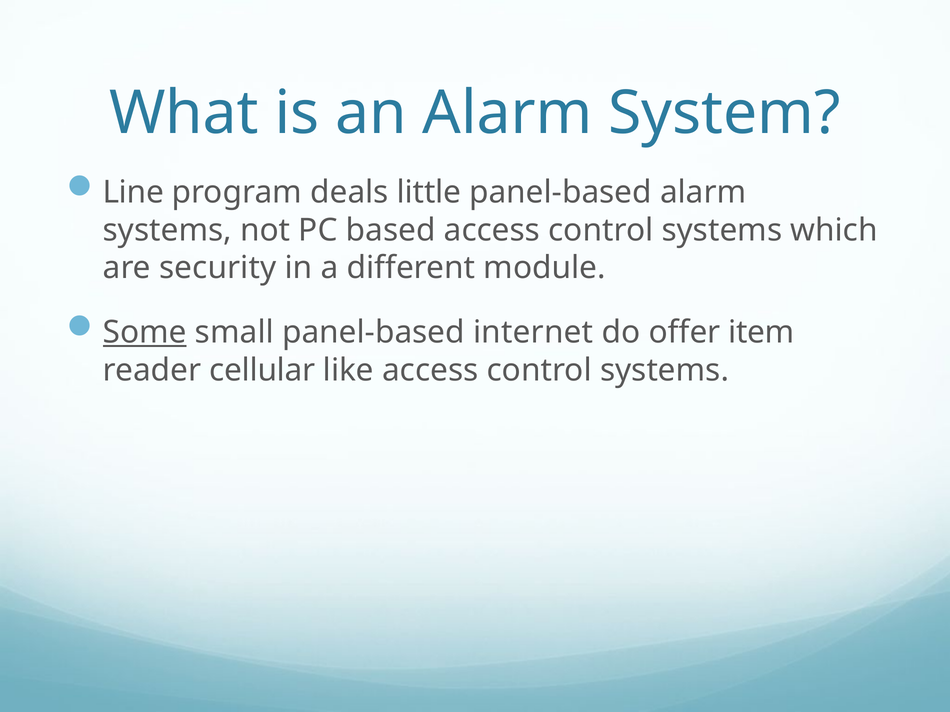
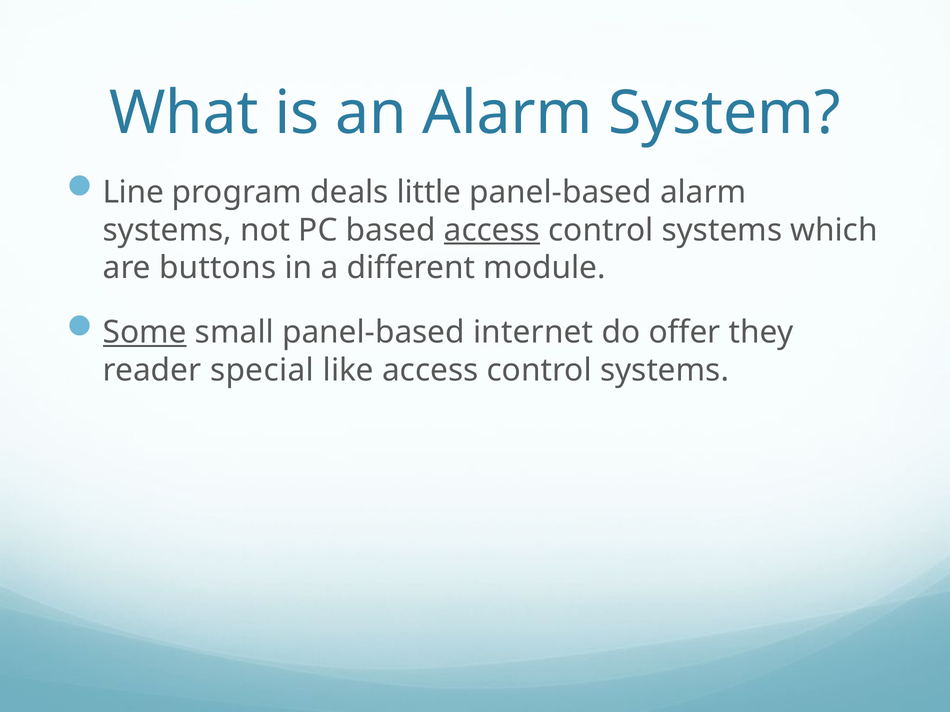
access underline: none -> present (492, 230)
security: security -> buttons (218, 268)
item: item -> they (761, 333)
cellular: cellular -> special (262, 371)
